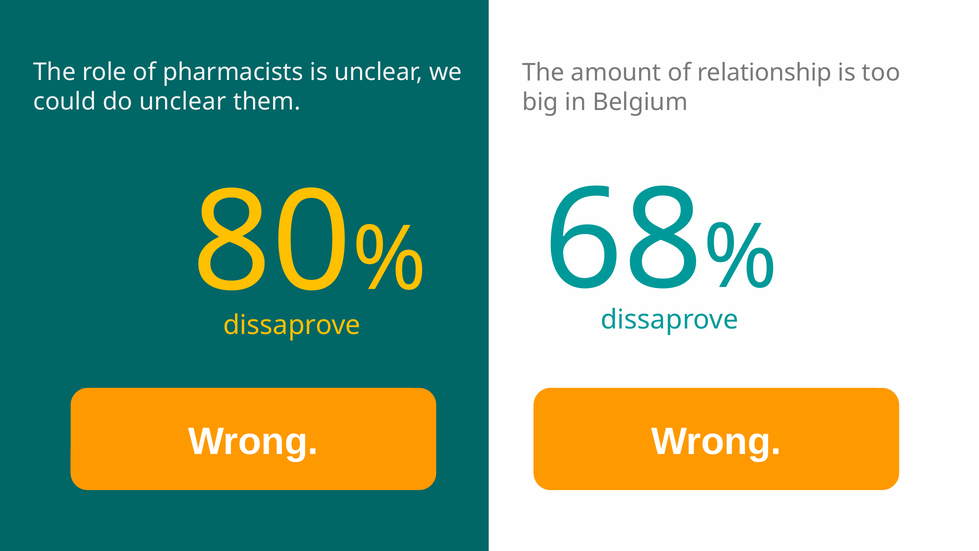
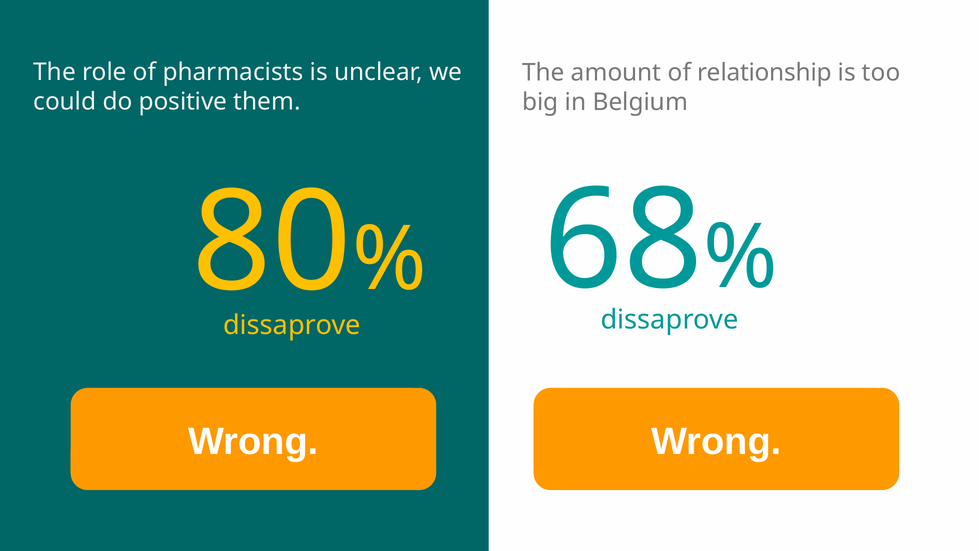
do unclear: unclear -> positive (183, 102)
